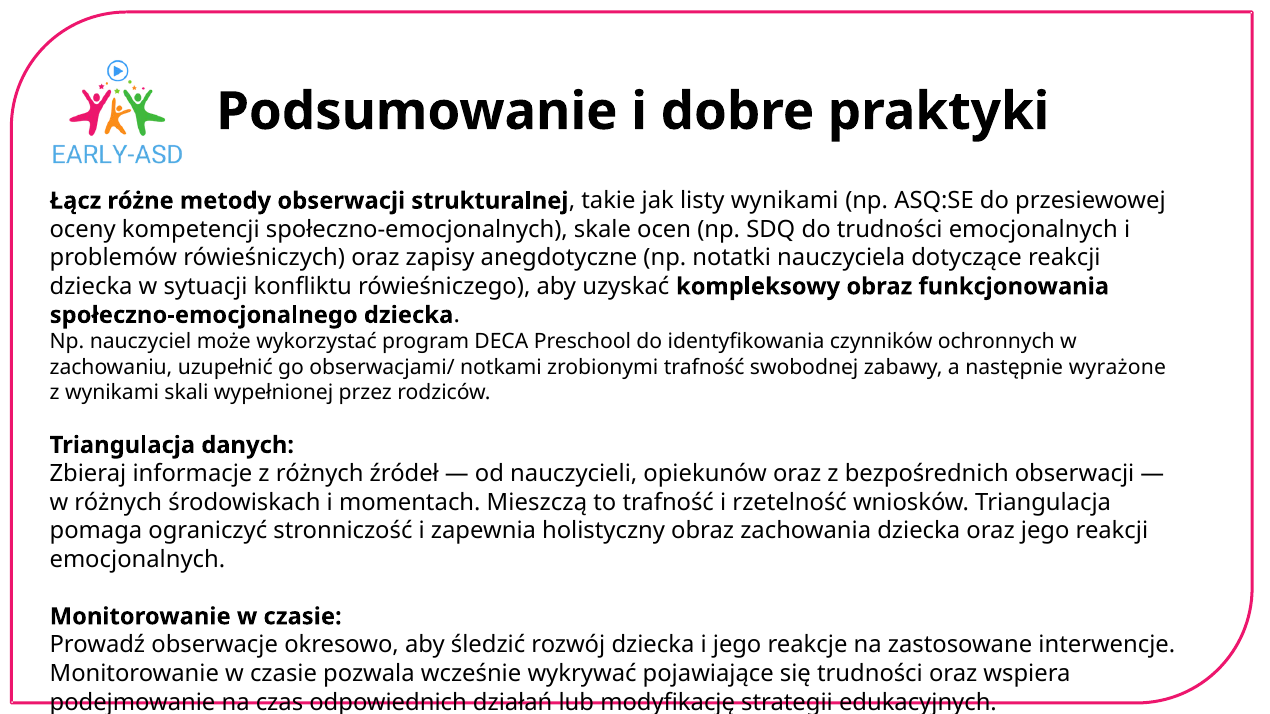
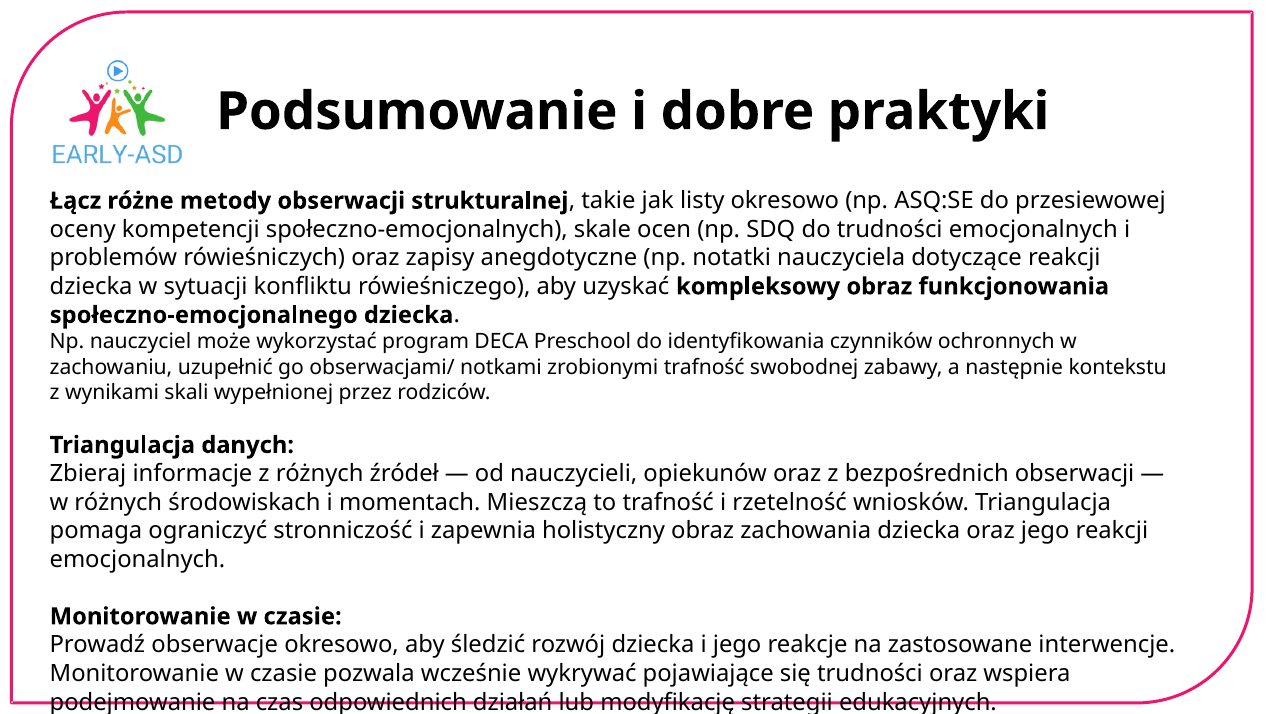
listy wynikami: wynikami -> okresowo (785, 201)
wyrażone: wyrażone -> kontekstu (1118, 367)
